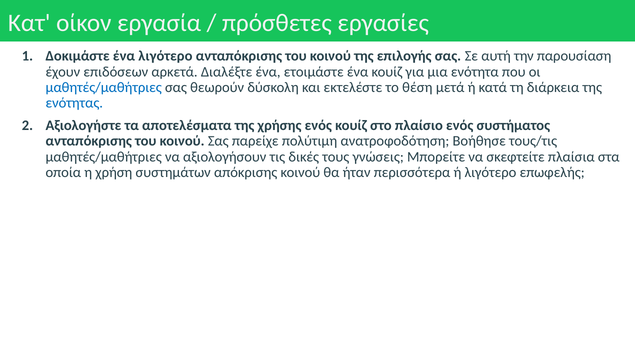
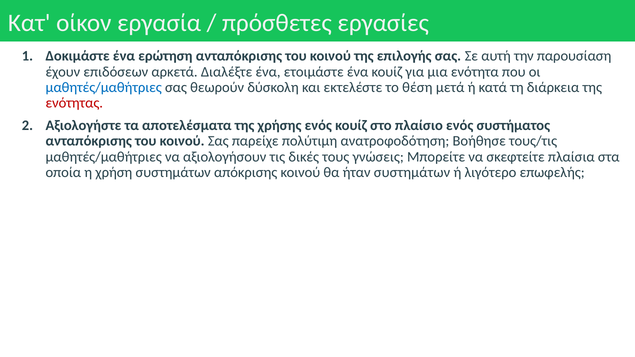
ένα λιγότερο: λιγότερο -> ερώτηση (165, 56)
ενότητας colour: blue -> red (74, 103)
ήταν περισσότερα: περισσότερα -> συστημάτων (412, 173)
